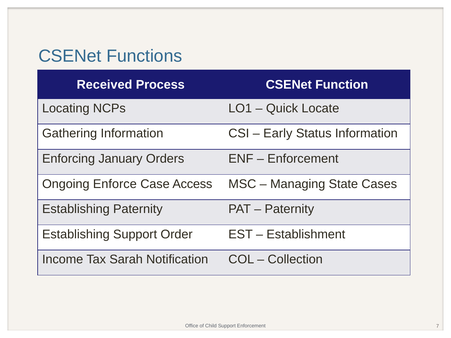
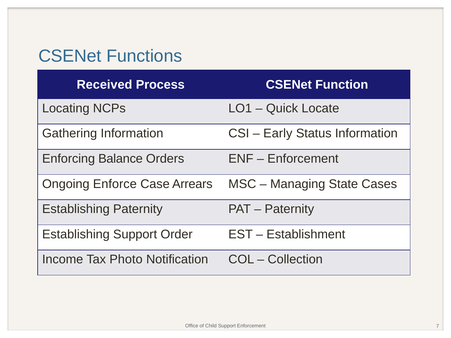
January: January -> Balance (121, 159)
Access: Access -> Arrears (192, 184)
Sarah: Sarah -> Photo (126, 260)
